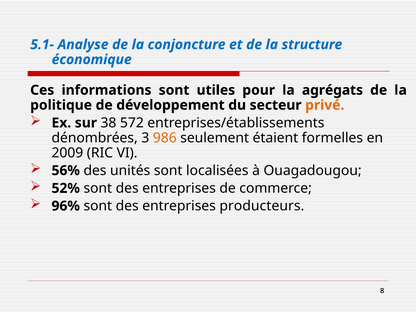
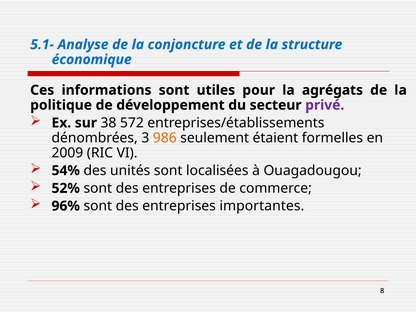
privé colour: orange -> purple (325, 105)
56%: 56% -> 54% (66, 171)
producteurs: producteurs -> importantes (262, 206)
